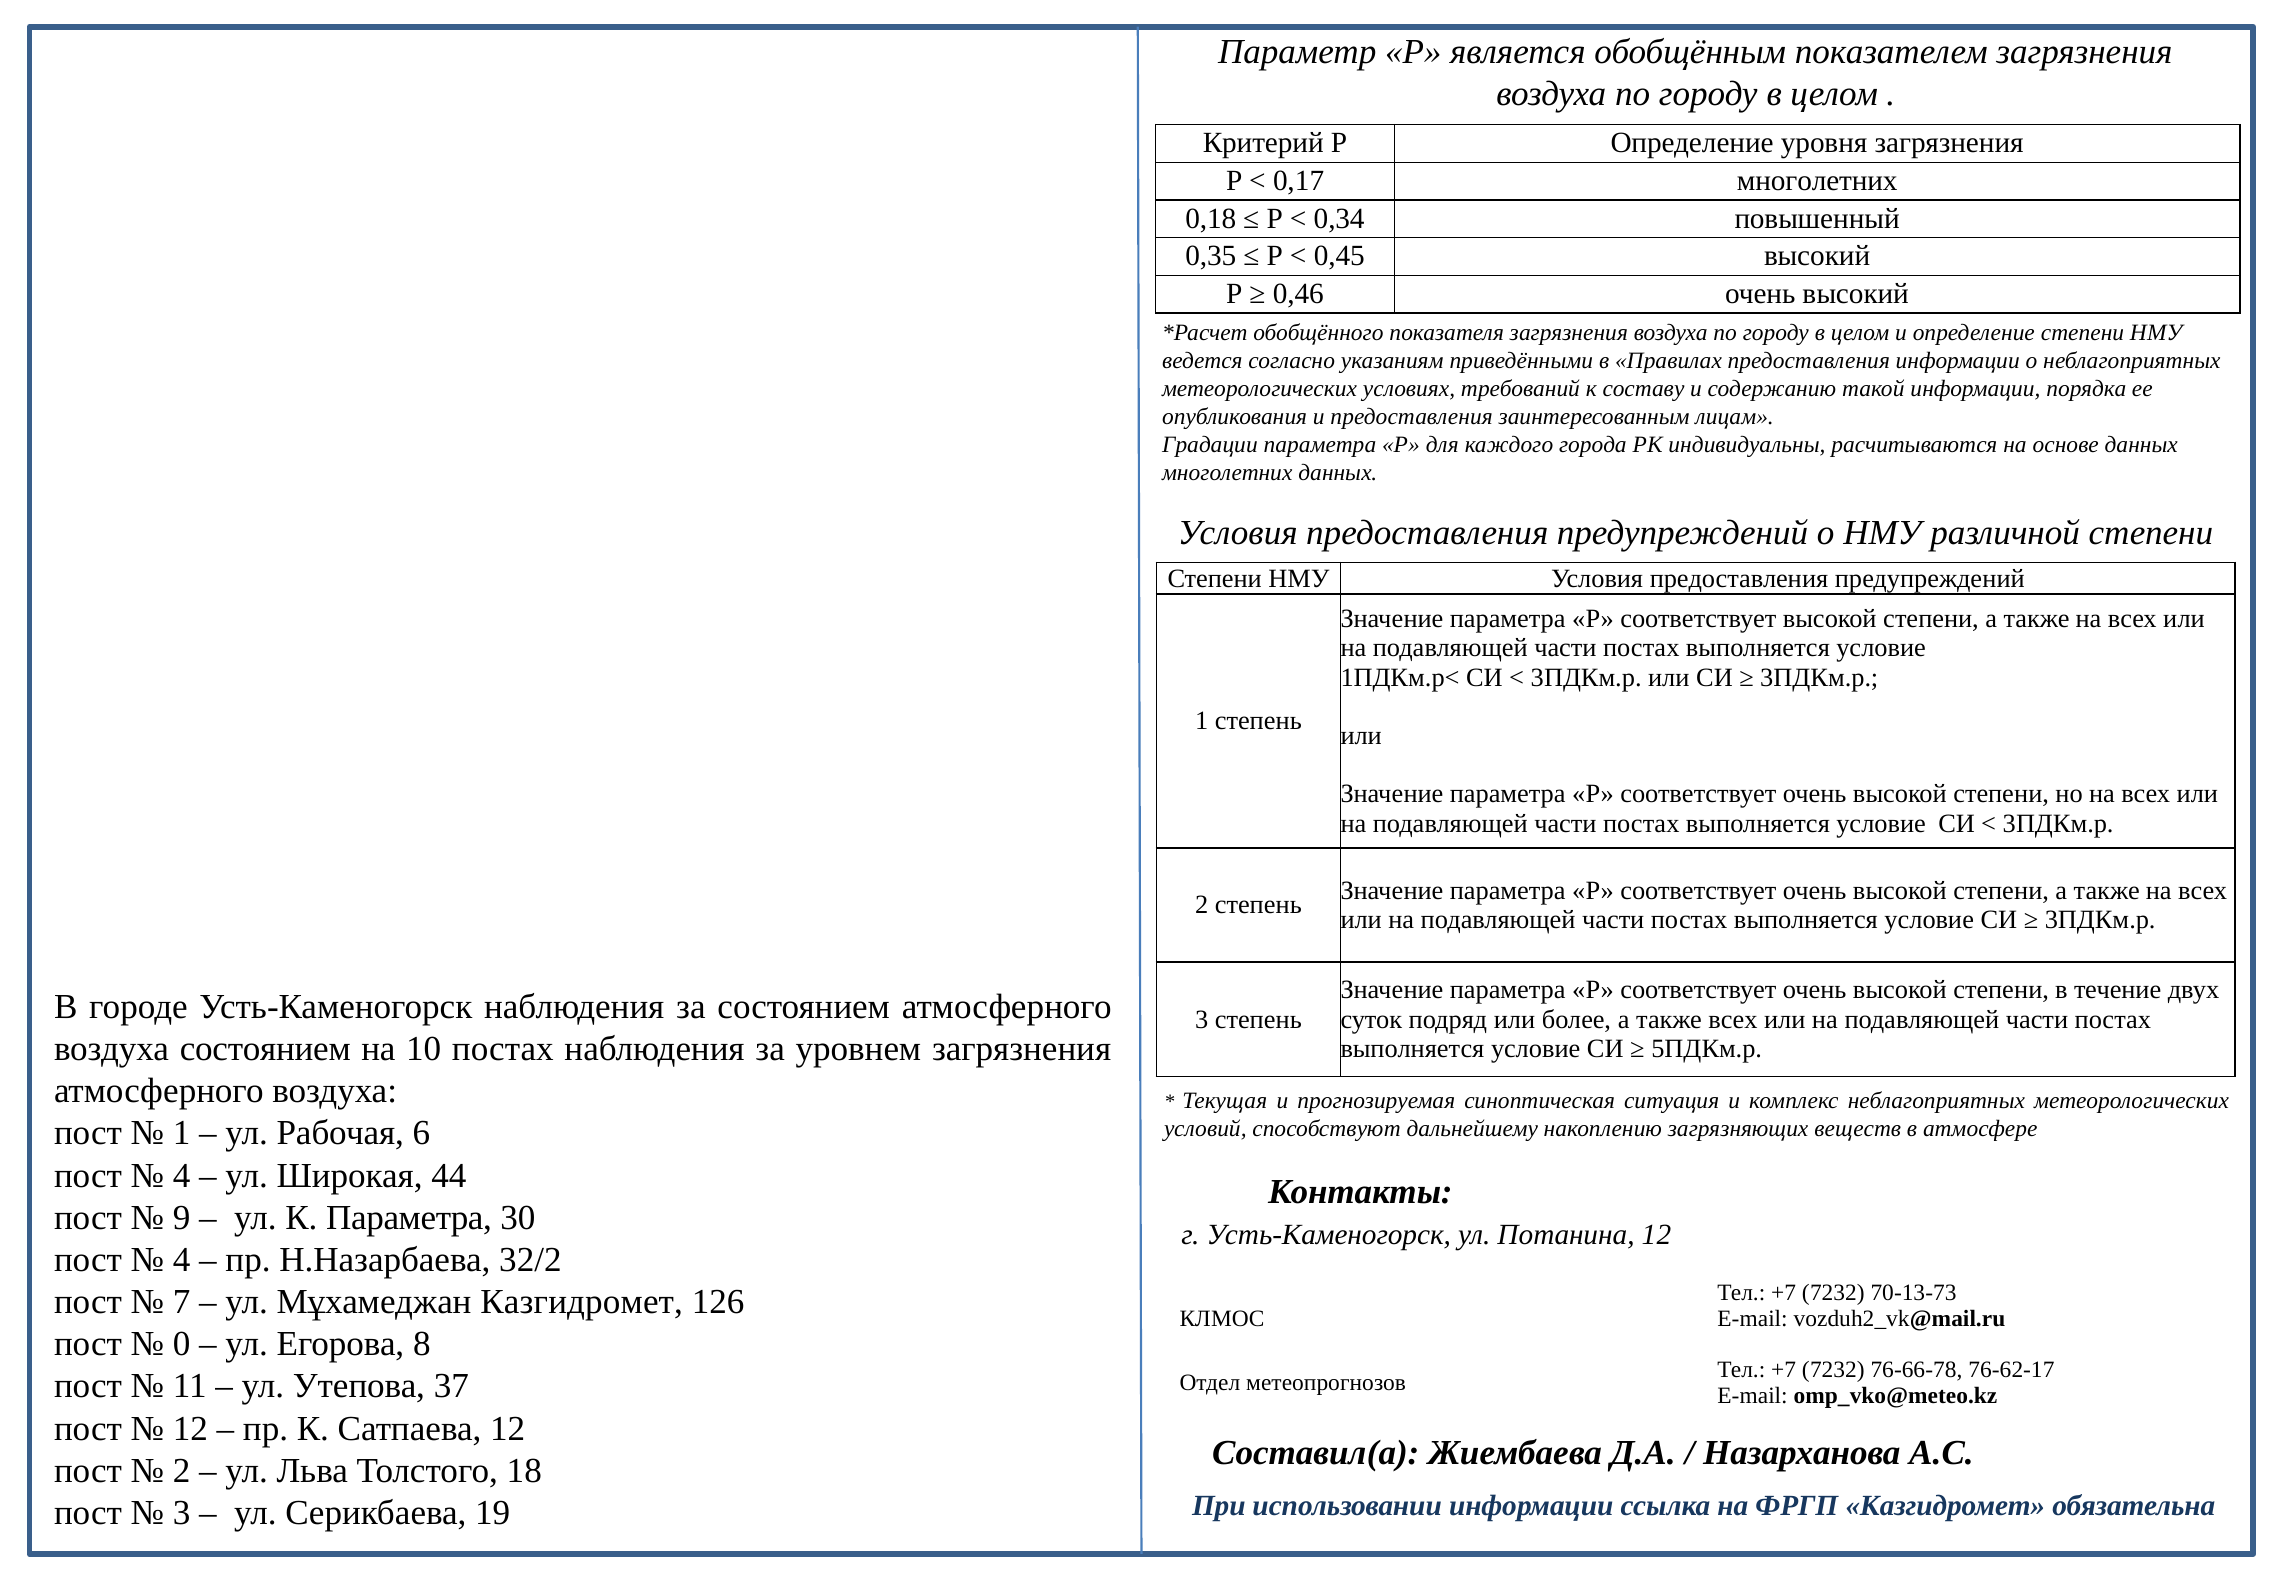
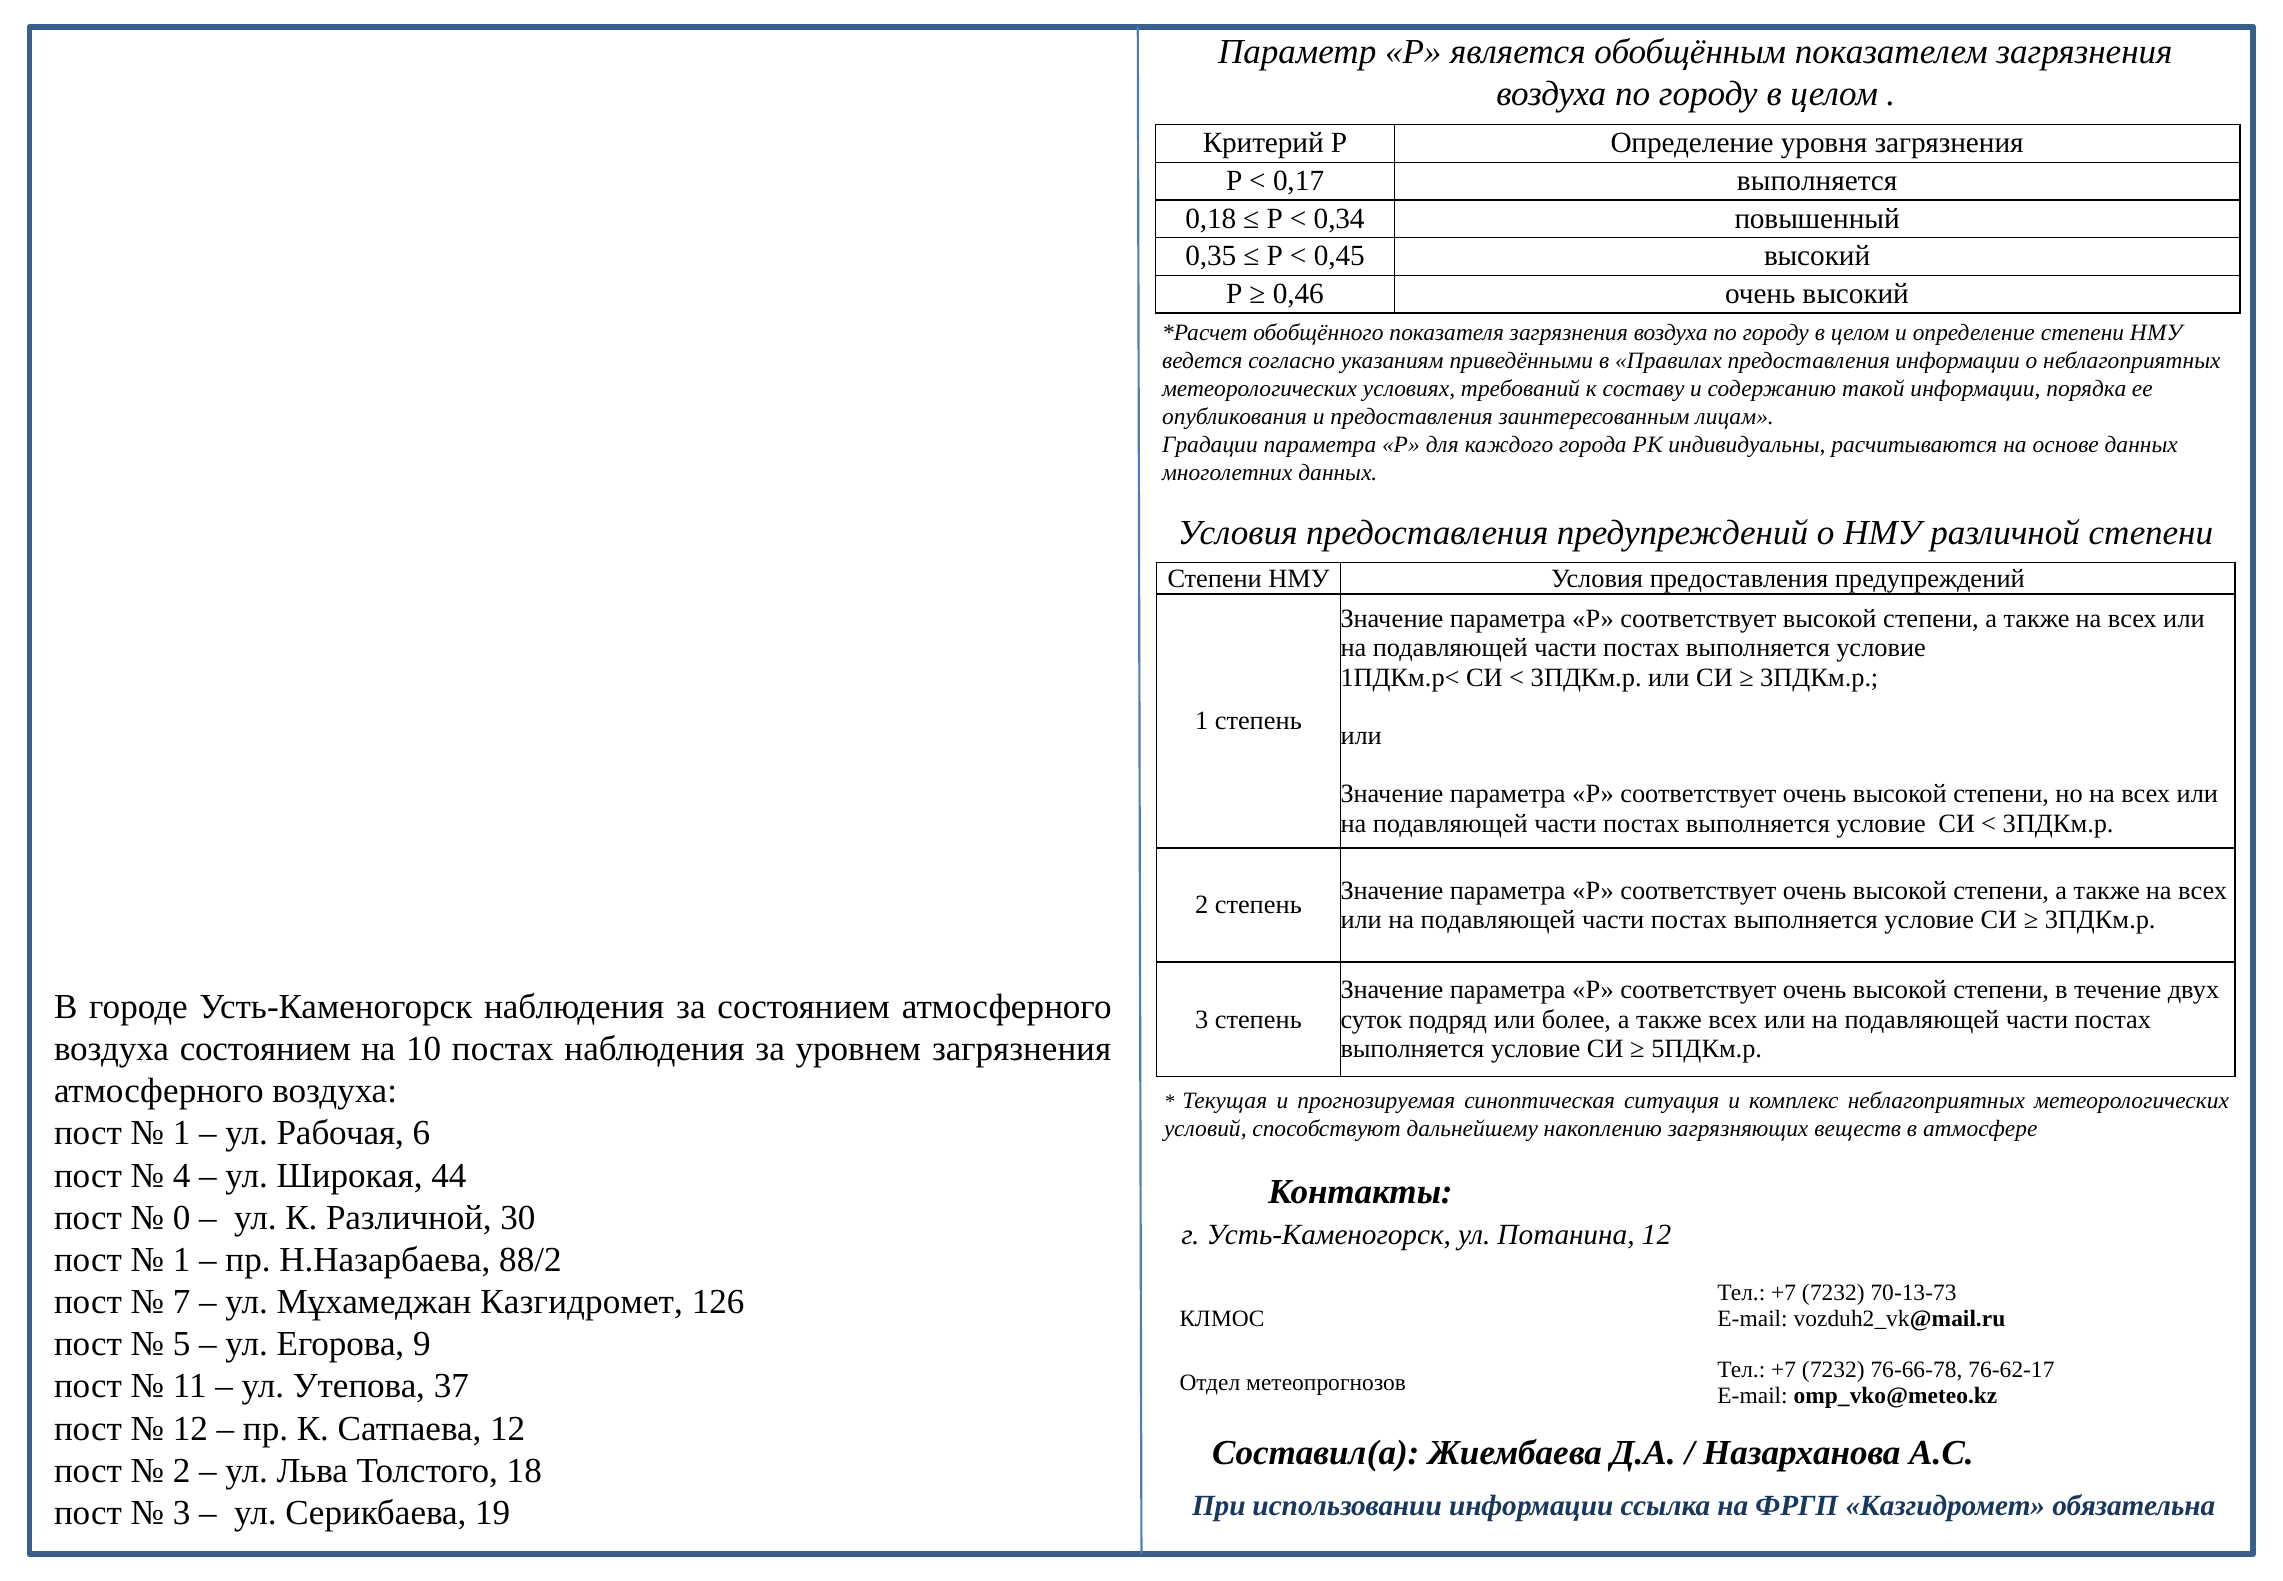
0,17 многолетних: многолетних -> выполняется (1817, 181)
9: 9 -> 0 (182, 1217)
К Параметра: Параметра -> Различной (409, 1217)
4: 4 -> 1 (182, 1259)
32/2: 32/2 -> 88/2 (530, 1259)
0: 0 -> 5 (182, 1344)
8: 8 -> 9 (422, 1344)
